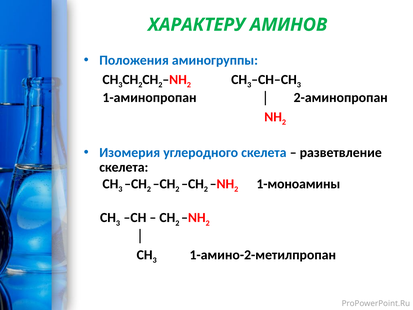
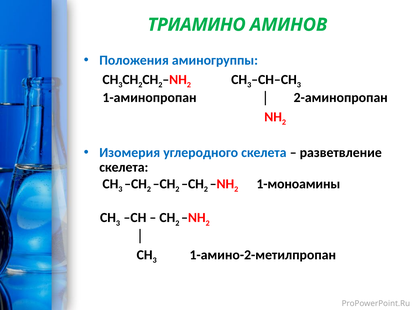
ХАРАКТЕРУ: ХАРАКТЕРУ -> ТРИАМИНО (197, 25)
